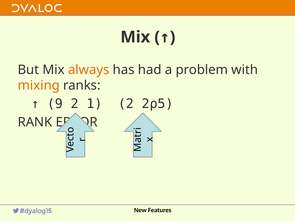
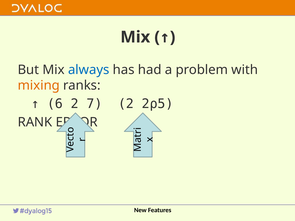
always colour: orange -> blue (89, 70)
9: 9 -> 6 (55, 104)
1: 1 -> 7 (94, 104)
